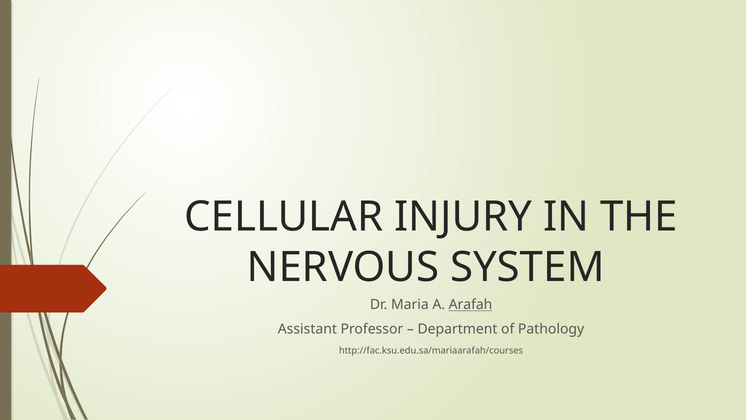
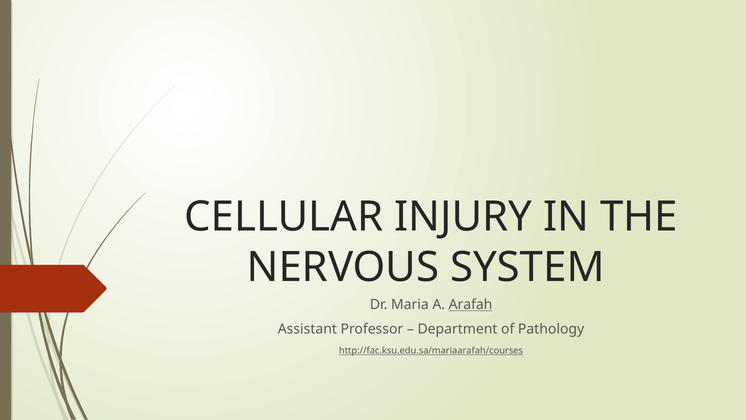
http://fac.ksu.edu.sa/mariaarafah/courses underline: none -> present (431, 350)
